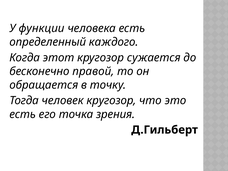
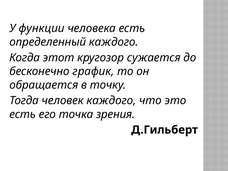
правой: правой -> график (93, 71)
человек кругозор: кругозор -> каждого (111, 101)
